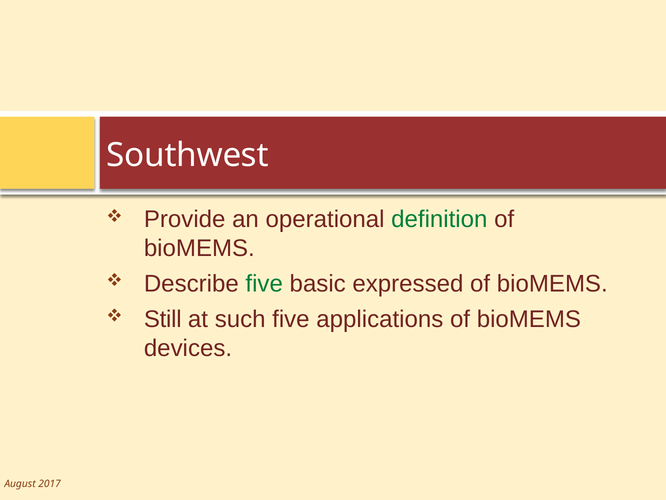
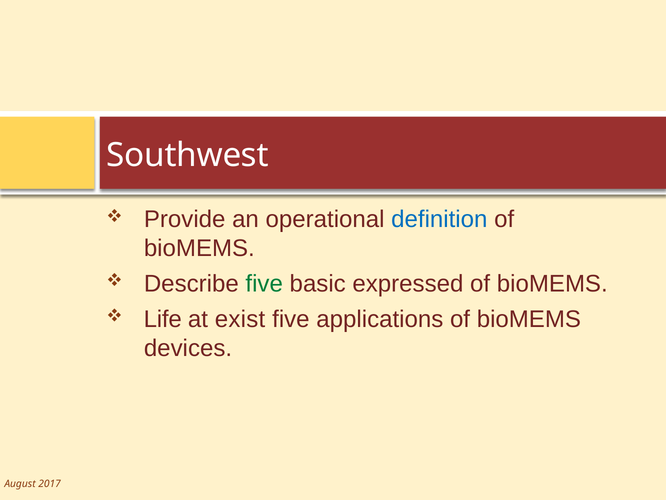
definition colour: green -> blue (439, 219)
Still: Still -> Life (163, 319)
such: such -> exist (240, 319)
